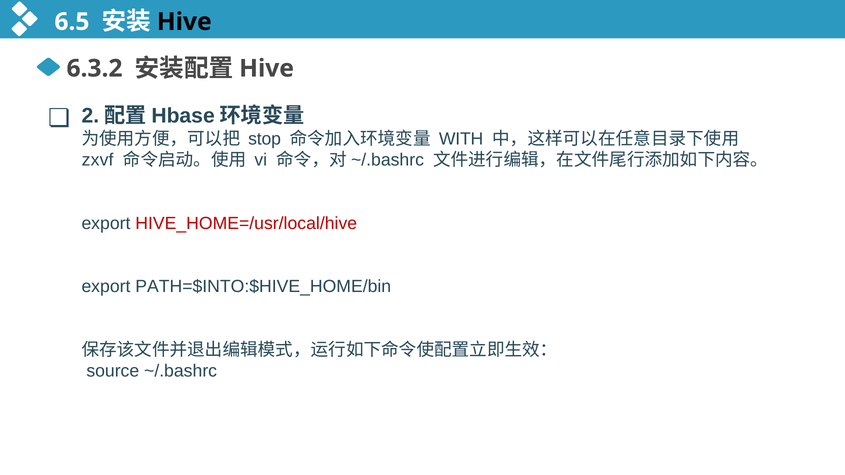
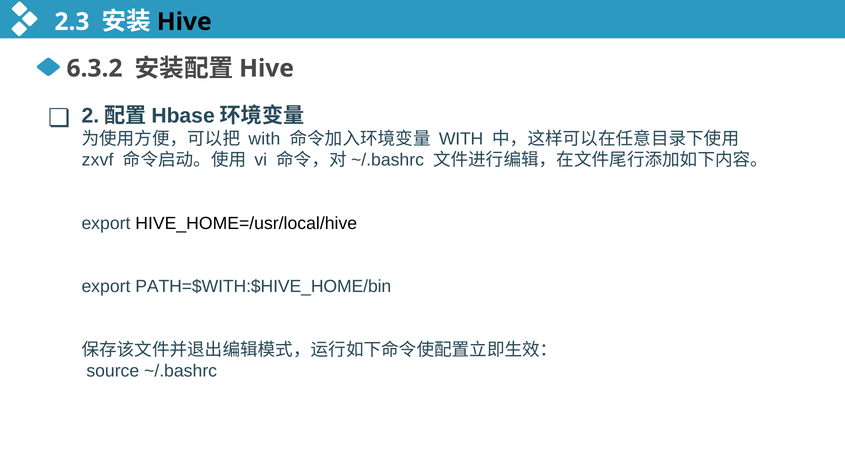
6.5: 6.5 -> 2.3 (72, 22)
stop: stop -> with (264, 139)
HIVE_HOME=/usr/local/hive colour: red -> black (246, 223)
PATH=$INTO:$HIVE_HOME/bin: PATH=$INTO:$HIVE_HOME/bin -> PATH=$WITH:$HIVE_HOME/bin (263, 287)
